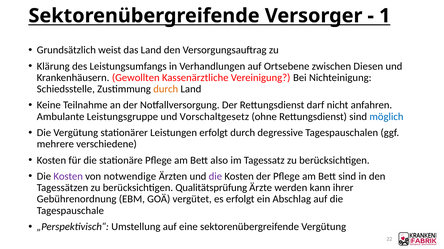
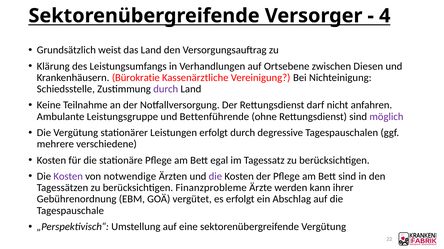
1: 1 -> 4 (385, 16)
Gewollten: Gewollten -> Bürokratie (136, 78)
durch colour: orange -> purple (166, 89)
Vorschaltgesetz: Vorschaltgesetz -> Bettenführende (214, 117)
möglich colour: blue -> purple (386, 117)
also: also -> egal (219, 161)
Qualitätsprüfung: Qualitätsprüfung -> Finanzprobleme (211, 188)
